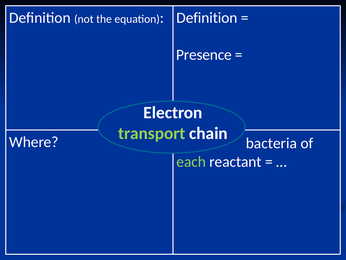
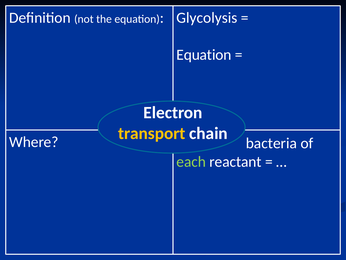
Definition: Definition -> Glycolysis (207, 18)
Presence: Presence -> Equation (204, 55)
transport colour: light green -> yellow (152, 133)
